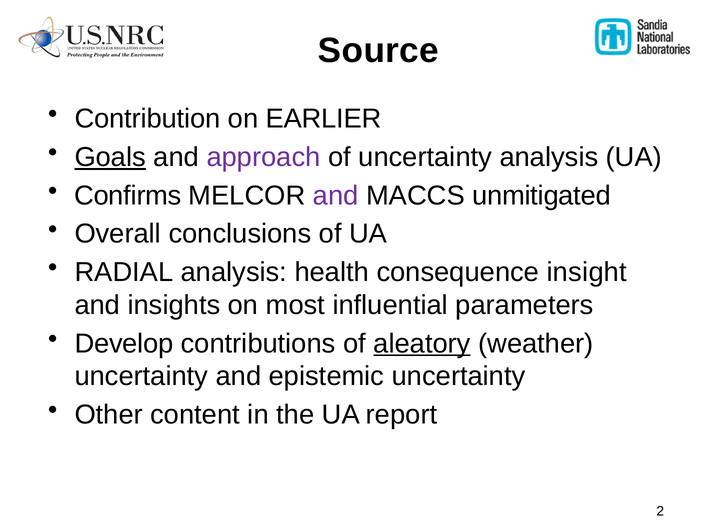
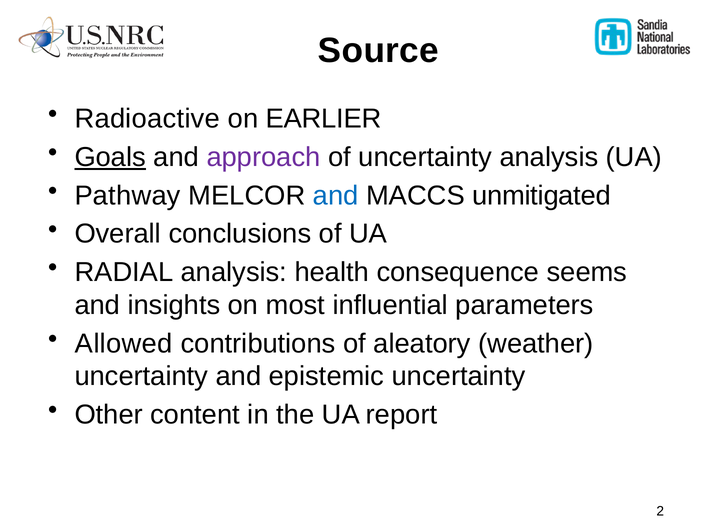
Contribution: Contribution -> Radioactive (147, 119)
Confirms: Confirms -> Pathway (128, 196)
and colour: purple -> blue (336, 196)
insight: insight -> seems (587, 272)
Develop: Develop -> Allowed (124, 344)
aleatory underline: present -> none (422, 344)
